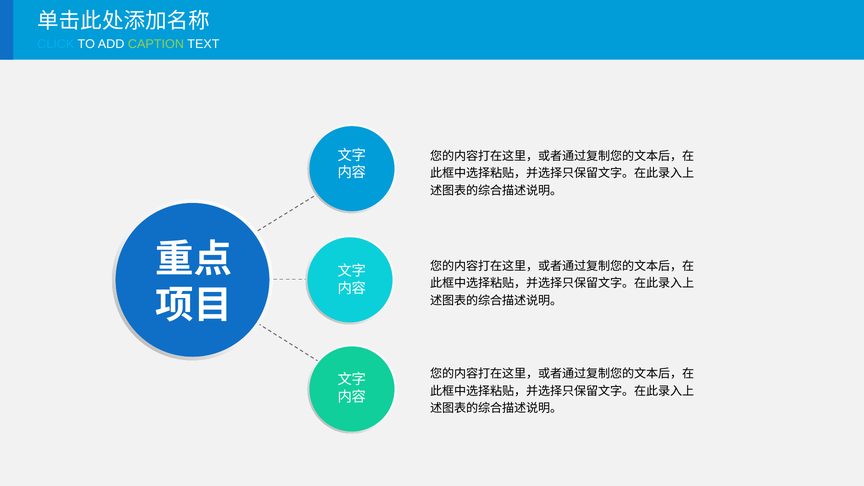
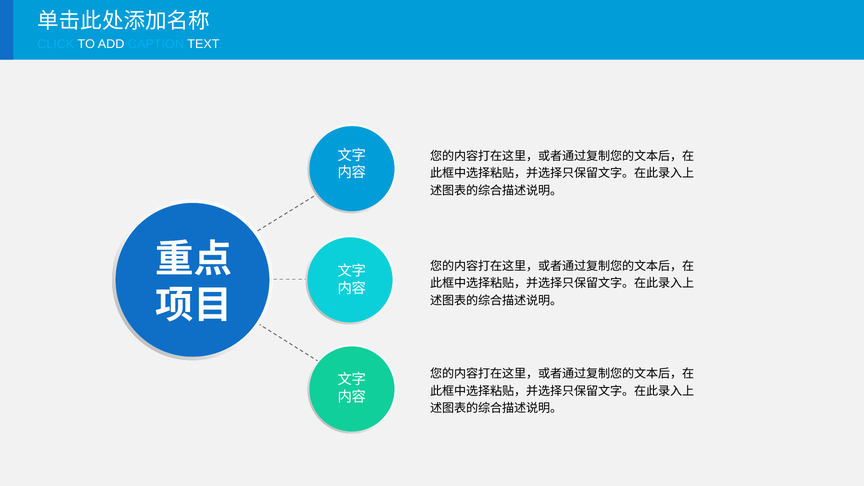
CAPTION colour: light green -> light blue (156, 44)
